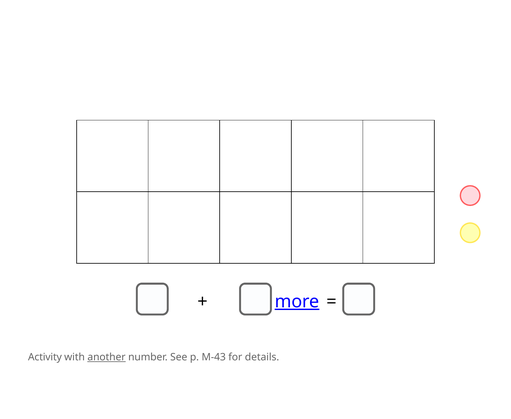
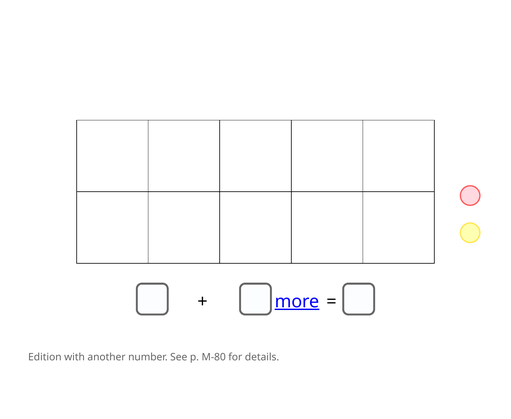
Activity: Activity -> Edition (45, 357)
another underline: present -> none (107, 357)
M-43: M-43 -> M-80 (214, 357)
